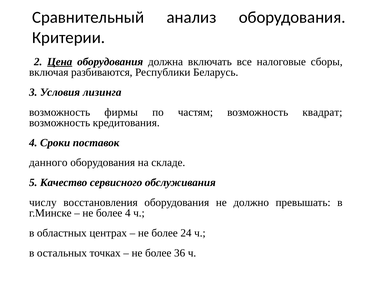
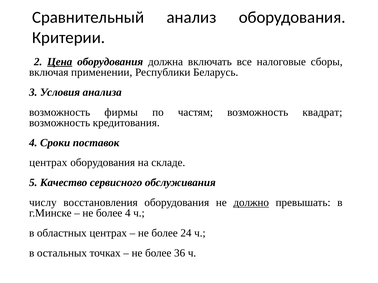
разбиваются: разбиваются -> применении (102, 72)
лизинга: лизинга -> анализа (102, 92)
данного: данного -> центрах (48, 163)
должно underline: none -> present (251, 203)
